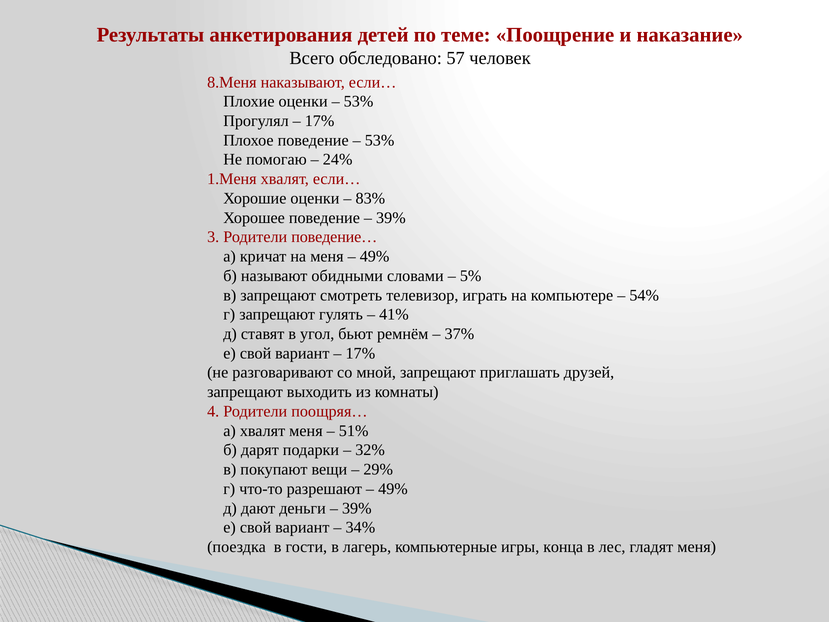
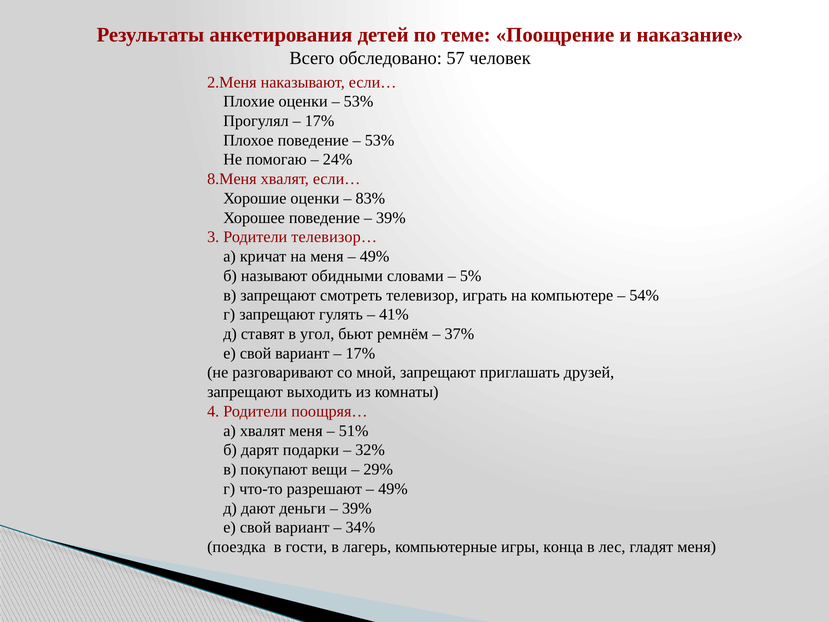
8.Меня: 8.Меня -> 2.Меня (232, 82)
1.Меня: 1.Меня -> 8.Меня (232, 179)
поведение…: поведение… -> телевизор… (334, 237)
